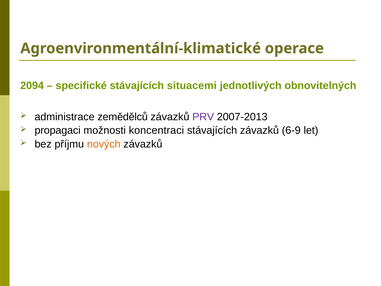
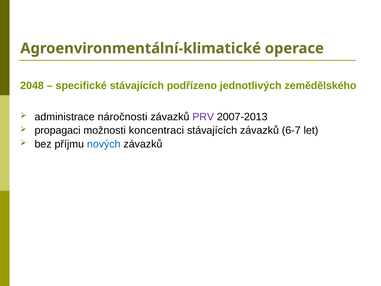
2094: 2094 -> 2048 (32, 85)
situacemi: situacemi -> podřízeno (192, 85)
obnovitelných: obnovitelných -> zemědělského (320, 85)
zemědělců: zemědělců -> náročnosti (123, 117)
6-9: 6-9 -> 6-7 (291, 130)
nových colour: orange -> blue (104, 144)
